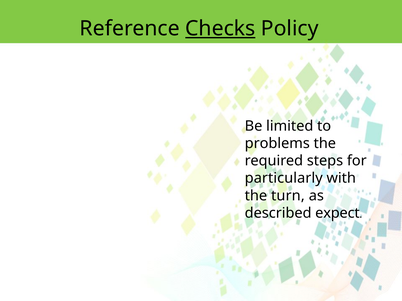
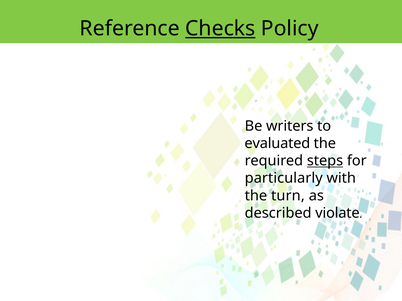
limited: limited -> writers (290, 126)
problems: problems -> evaluated (277, 144)
steps underline: none -> present (325, 161)
expect: expect -> violate (337, 213)
